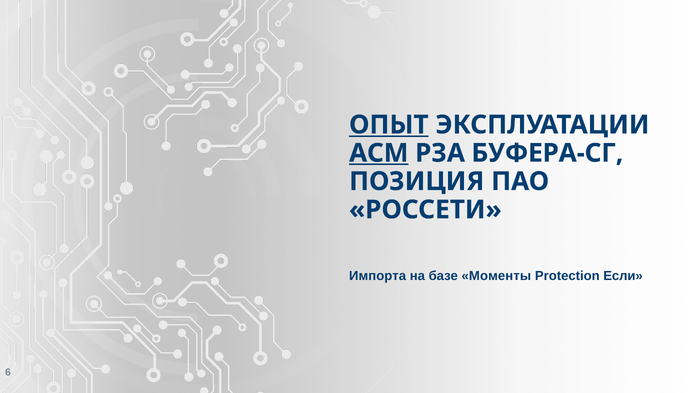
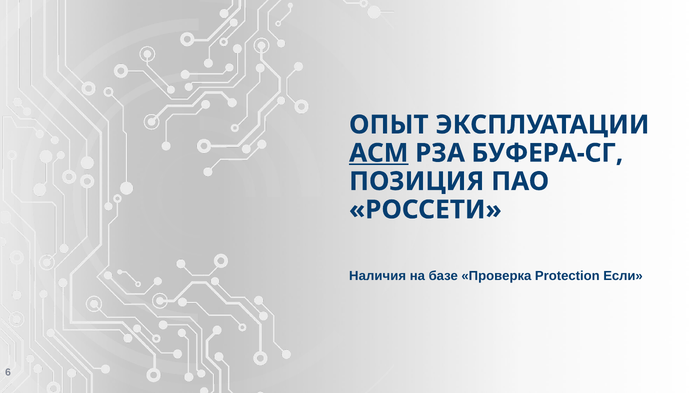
ОПЫТ underline: present -> none (389, 125)
Импорта: Импорта -> Наличия (378, 276)
Моменты: Моменты -> Проверка (496, 276)
